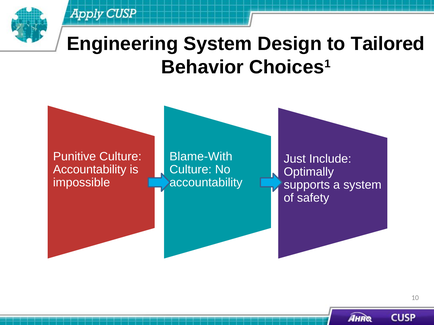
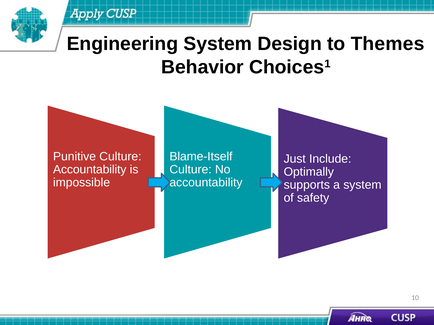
Tailored: Tailored -> Themes (388, 44)
Blame-With: Blame-With -> Blame-Itself (201, 157)
